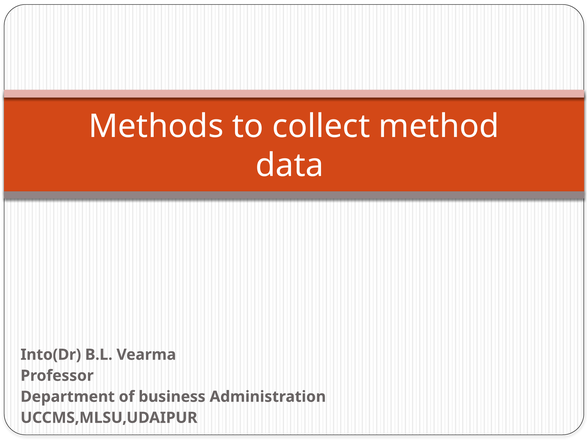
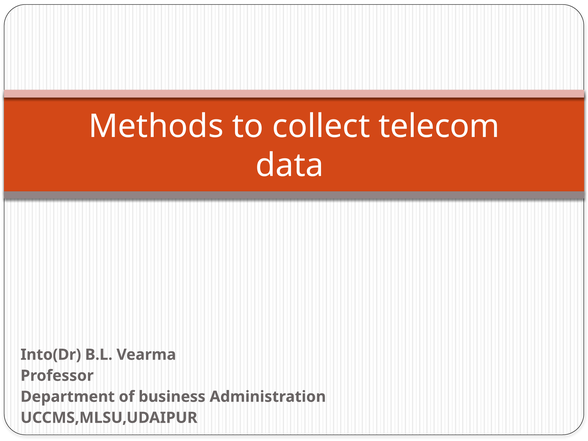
method: method -> telecom (439, 126)
